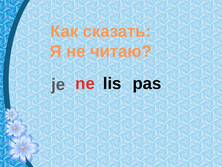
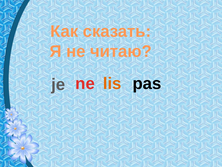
lis colour: black -> orange (112, 83)
